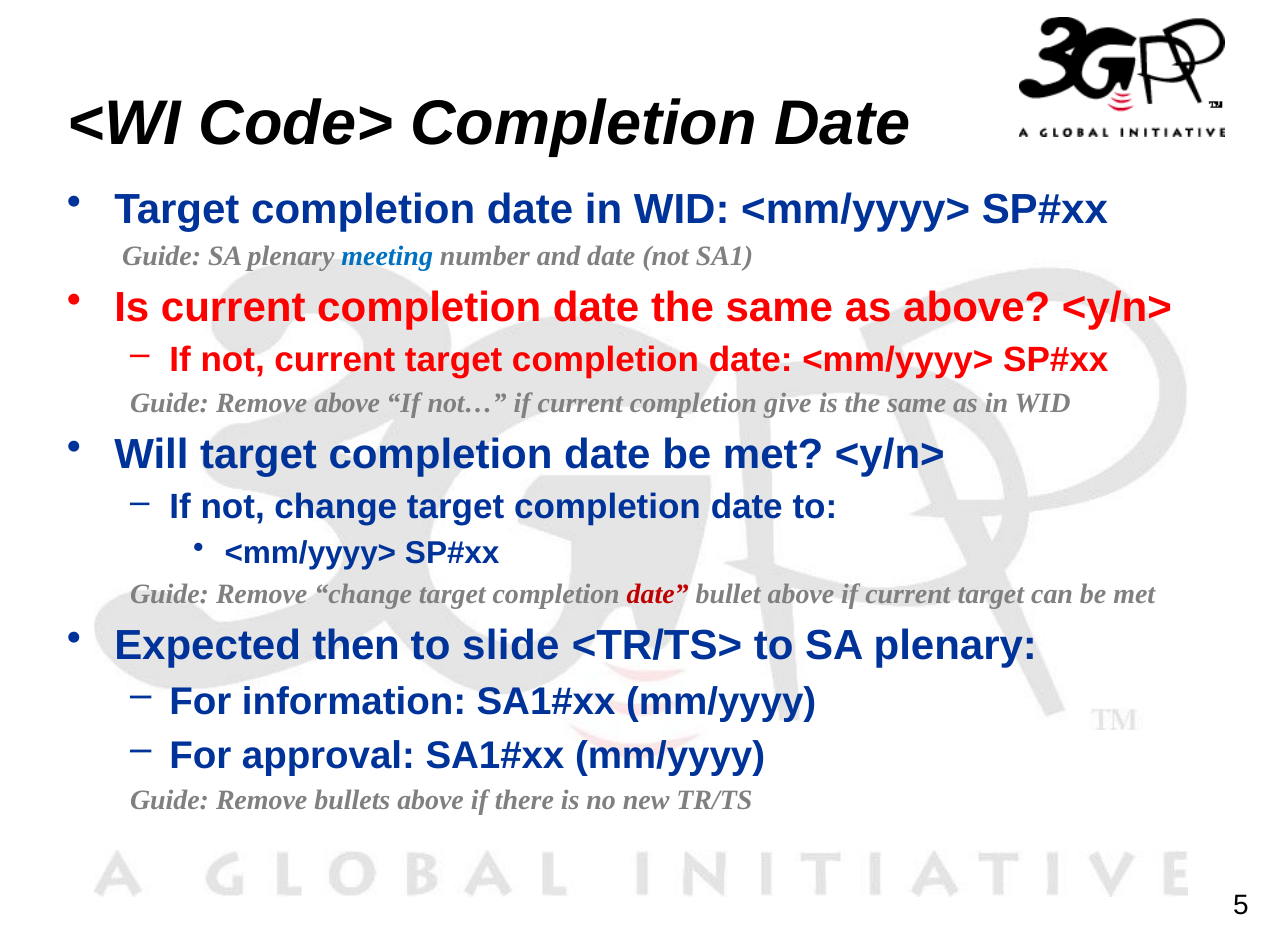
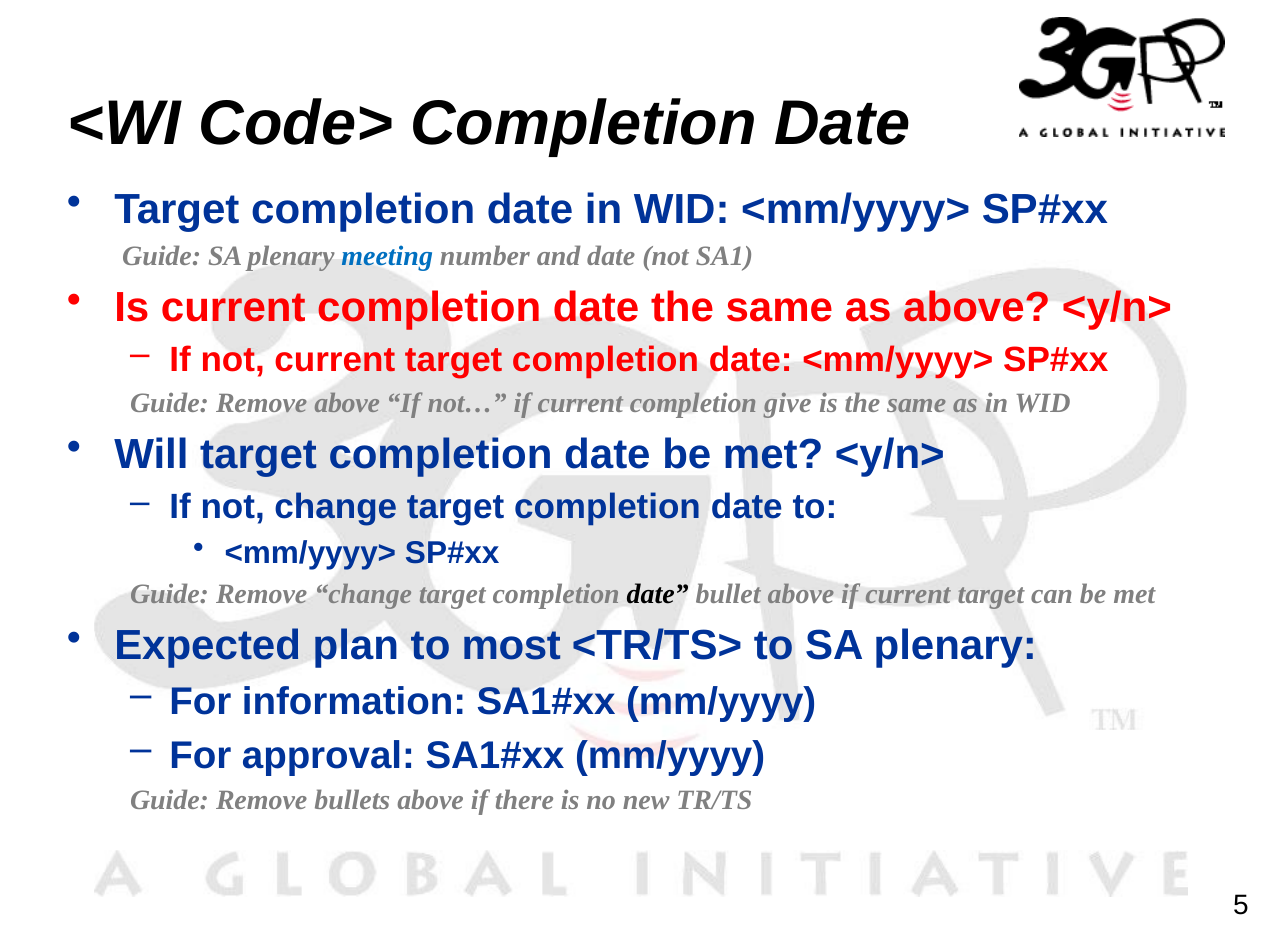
date colour: red -> black (658, 594)
then: then -> plan (356, 646)
slide: slide -> most (511, 646)
